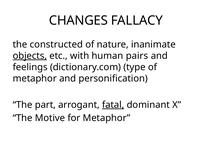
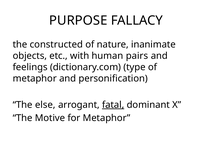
CHANGES: CHANGES -> PURPOSE (78, 21)
objects underline: present -> none (30, 56)
part: part -> else (45, 105)
